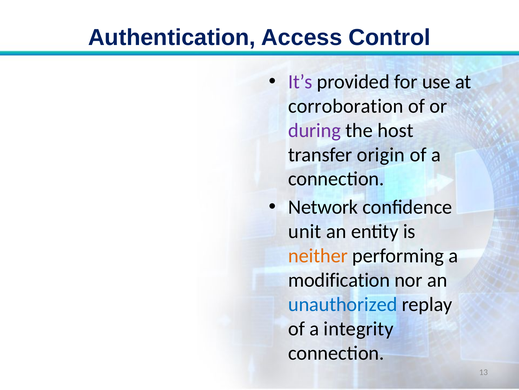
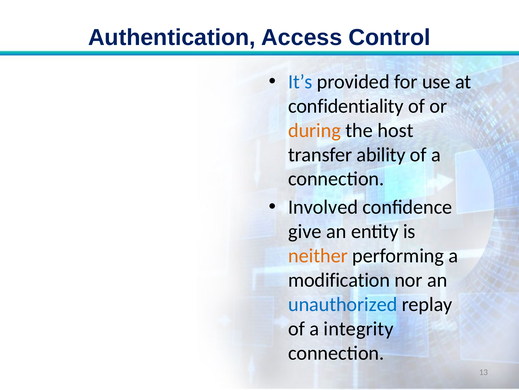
It’s colour: purple -> blue (300, 82)
corroboration: corroboration -> confidentiality (346, 106)
during colour: purple -> orange (315, 130)
origin: origin -> ability (381, 154)
Network: Network -> Involved (323, 207)
unit: unit -> give (305, 231)
